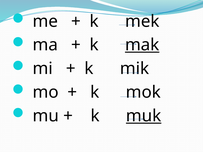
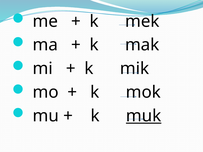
mak underline: present -> none (142, 45)
